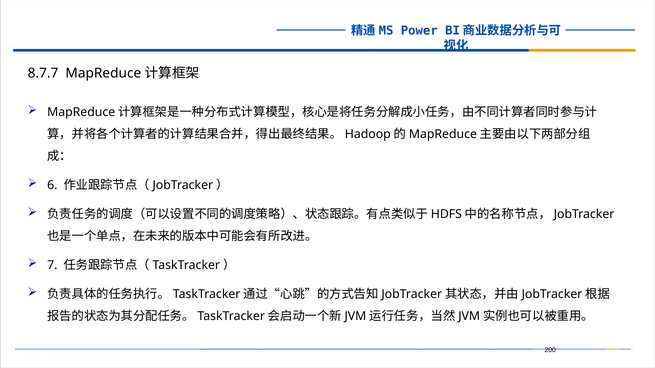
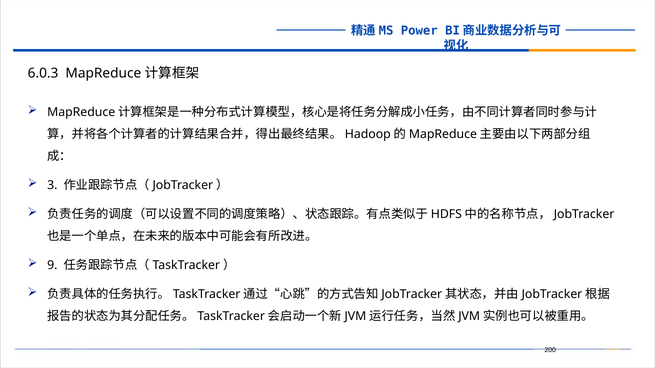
8.7.7: 8.7.7 -> 6.0.3 (43, 74)
6: 6 -> 3 (52, 185)
7: 7 -> 9 (52, 265)
